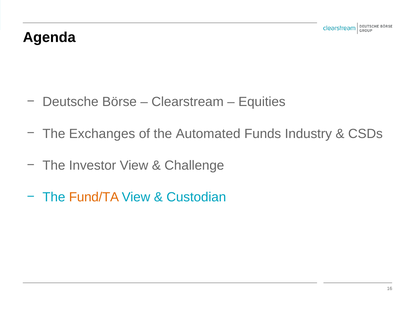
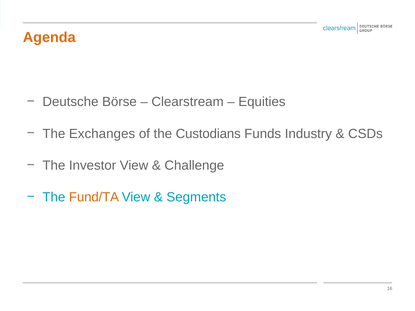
Agenda colour: black -> orange (49, 37)
Automated: Automated -> Custodians (208, 134)
Custodian: Custodian -> Segments (196, 197)
